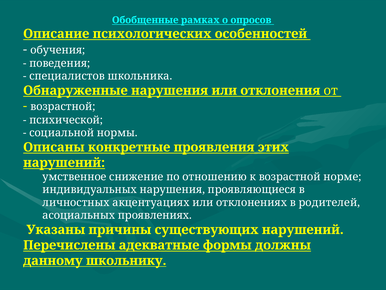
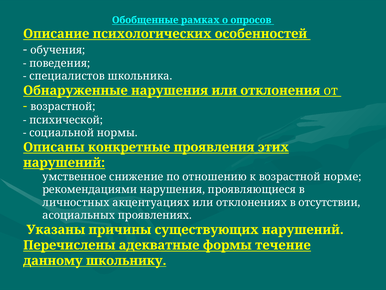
индивидуальных: индивидуальных -> рекомендациями (90, 189)
родителей: родителей -> отсутствии (329, 202)
должны: должны -> течение (283, 245)
